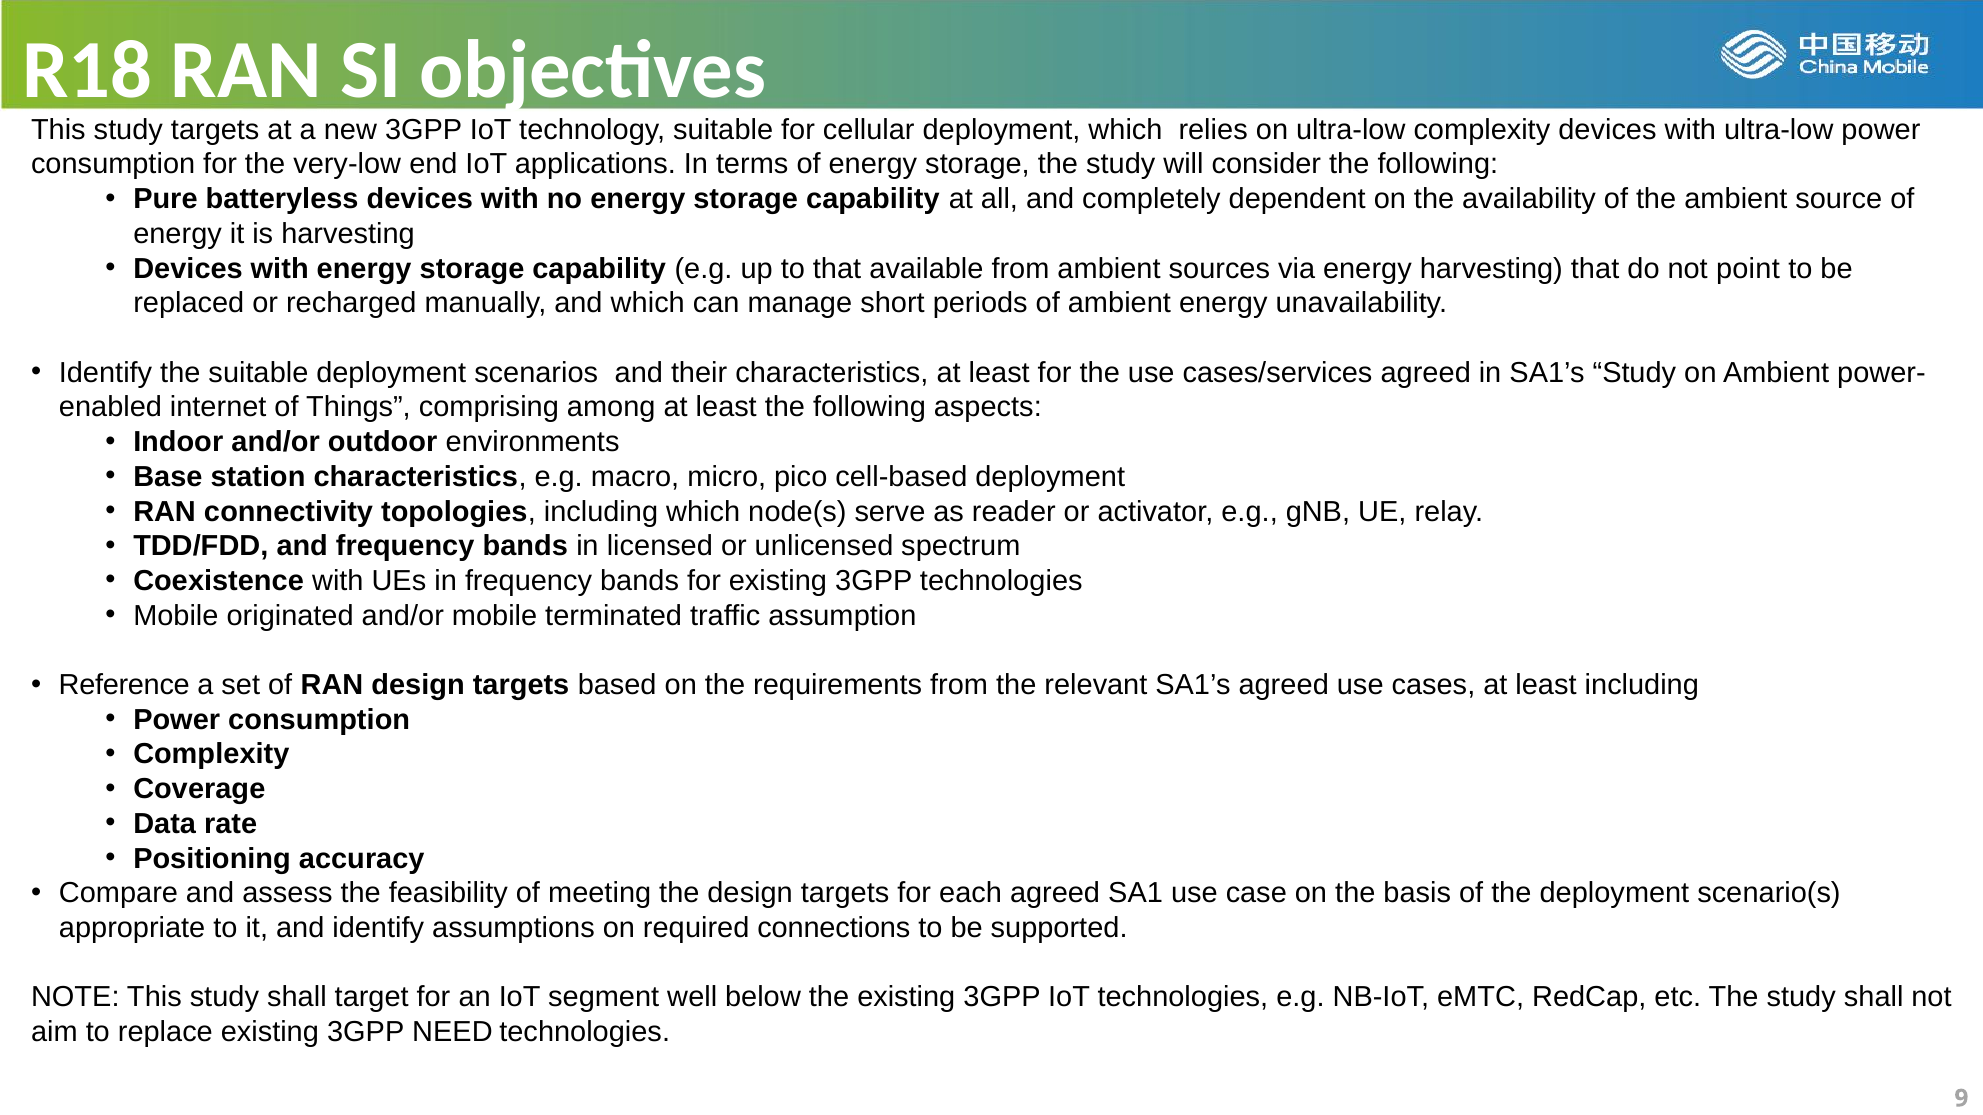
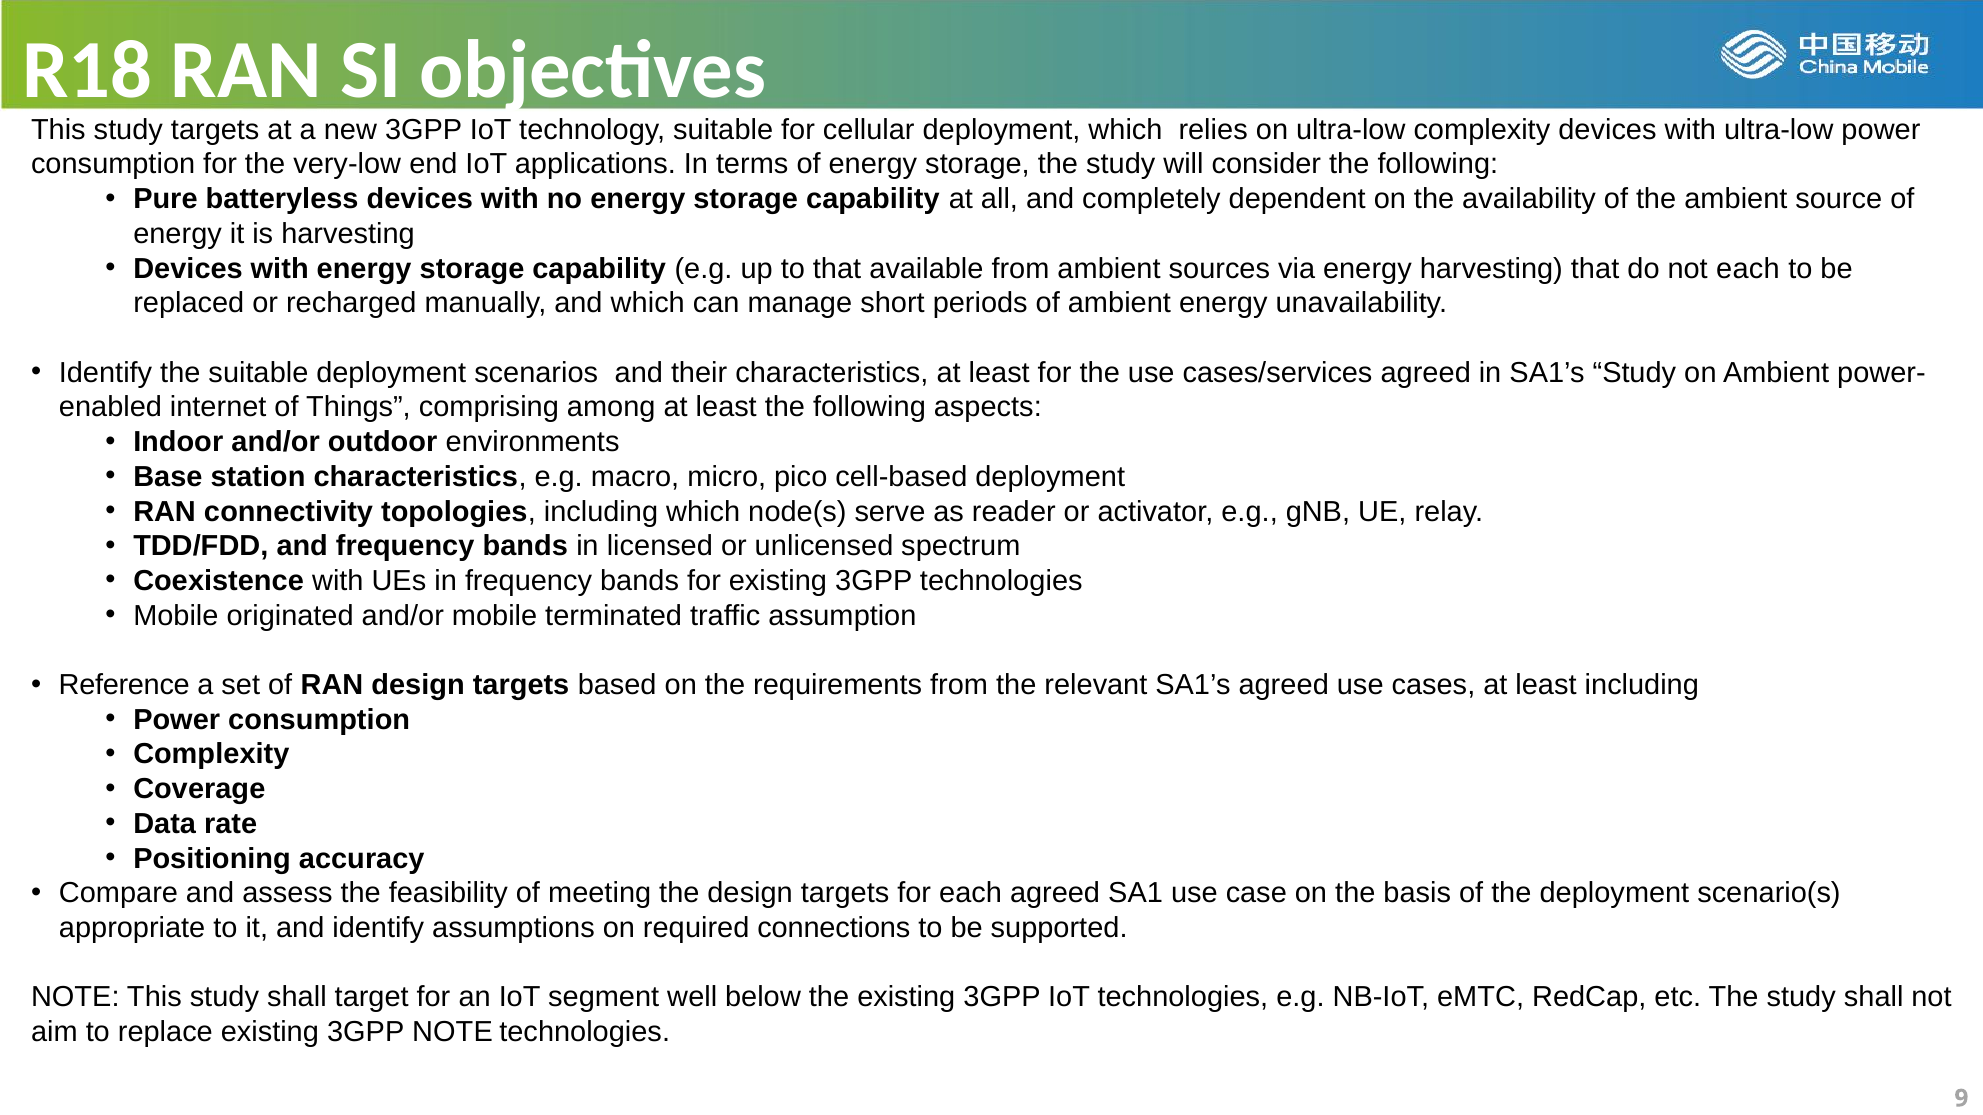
not point: point -> each (1748, 269)
3GPP NEED: NEED -> NOTE (452, 1033)
